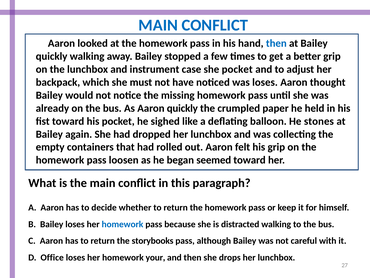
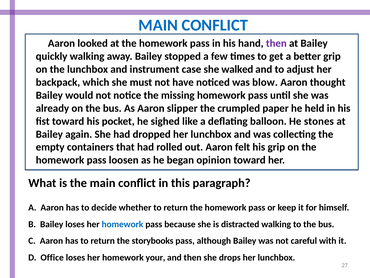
then colour: blue -> purple (276, 43)
she pocket: pocket -> walked (237, 69)
was loses: loses -> blow (265, 82)
Aaron quickly: quickly -> slipper (182, 108)
seemed: seemed -> opinion (214, 160)
